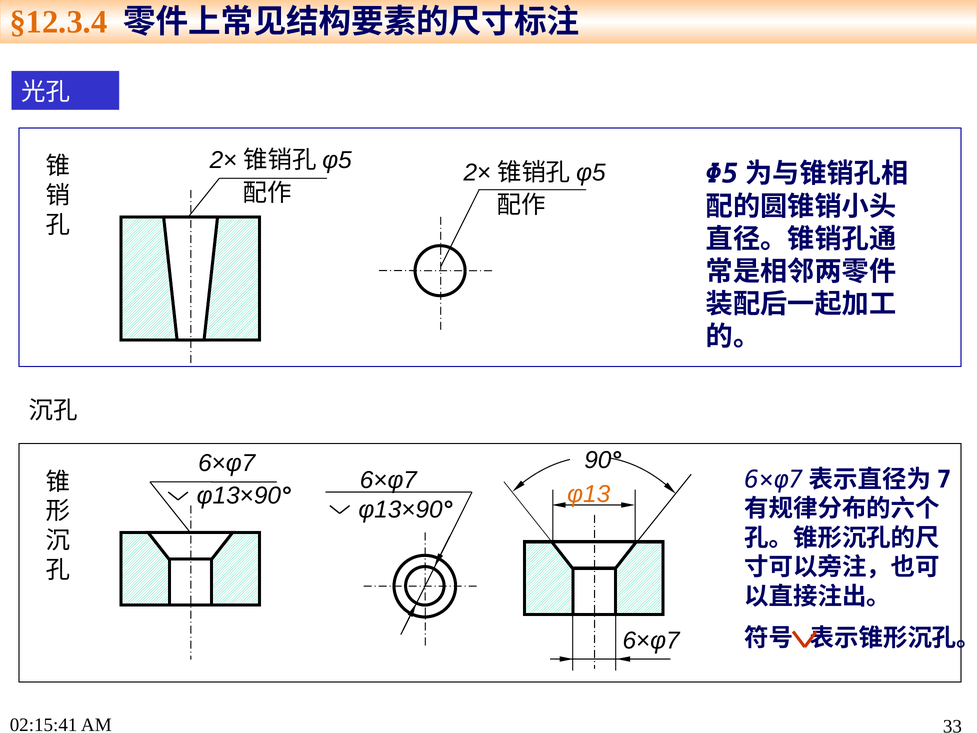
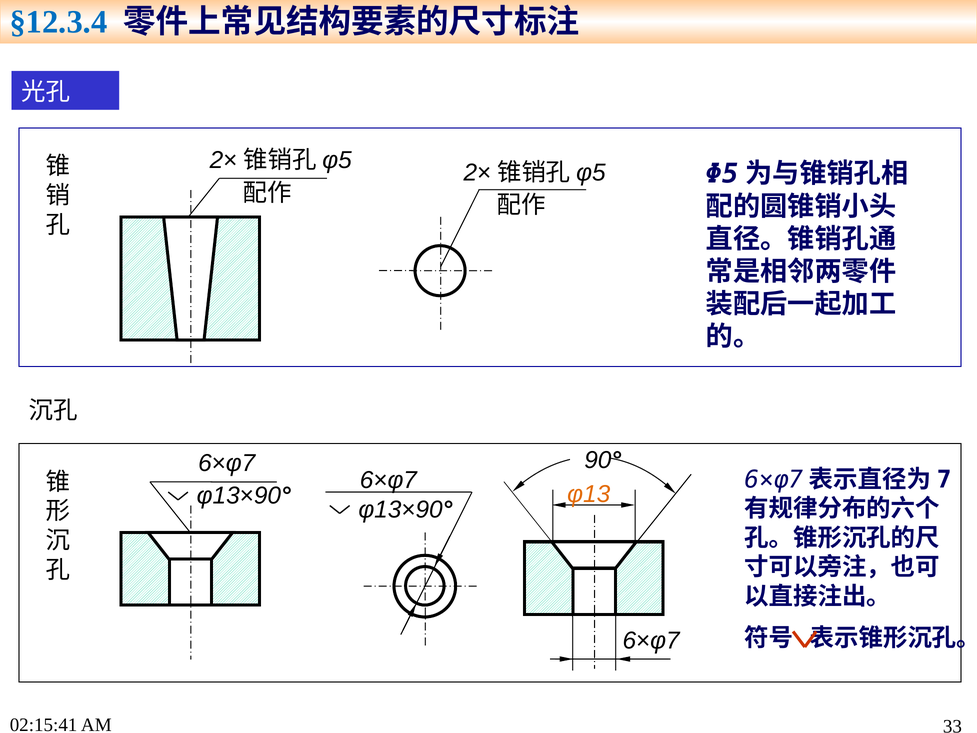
§12.3.4 colour: orange -> blue (58, 22)
